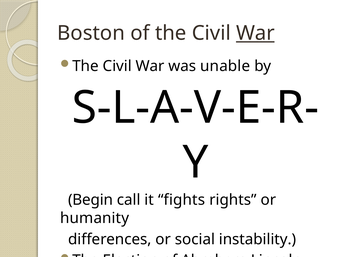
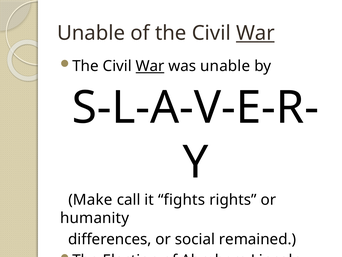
Boston: Boston -> Unable (91, 33)
War underline: none -> present (150, 66)
Begin: Begin -> Make (90, 199)
instability: instability -> remained (258, 239)
